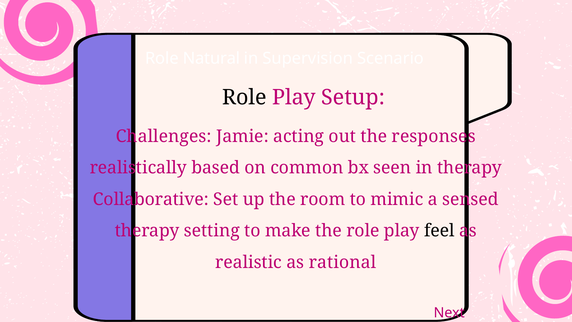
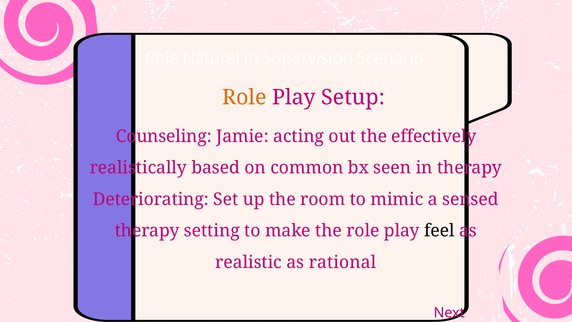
Role colour: black -> orange (244, 97)
Challenges: Challenges -> Counseling (164, 136)
responses: responses -> effectively (434, 136)
Collaborative: Collaborative -> Deteriorating (151, 199)
